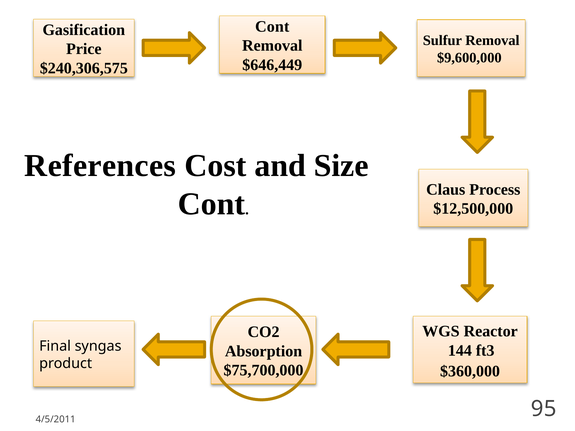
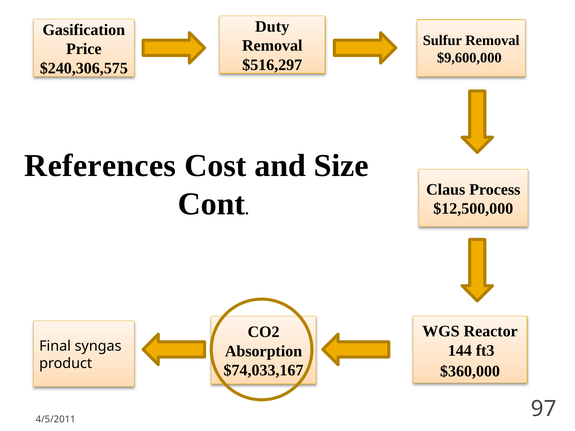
Cont: Cont -> Duty (272, 27)
$646,449: $646,449 -> $516,297 (272, 65)
$75,700,000: $75,700,000 -> $74,033,167 (264, 371)
95: 95 -> 97 (544, 409)
